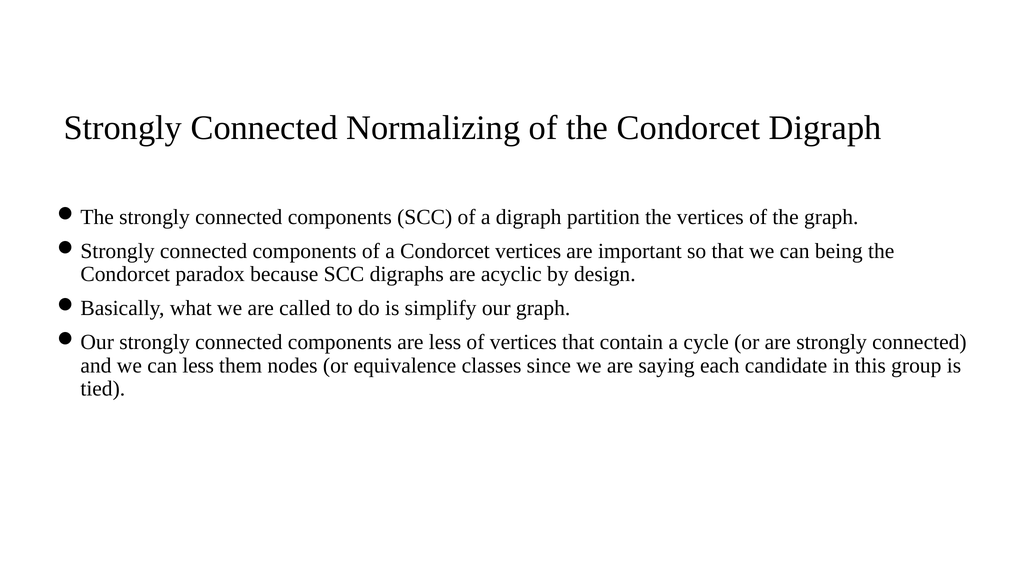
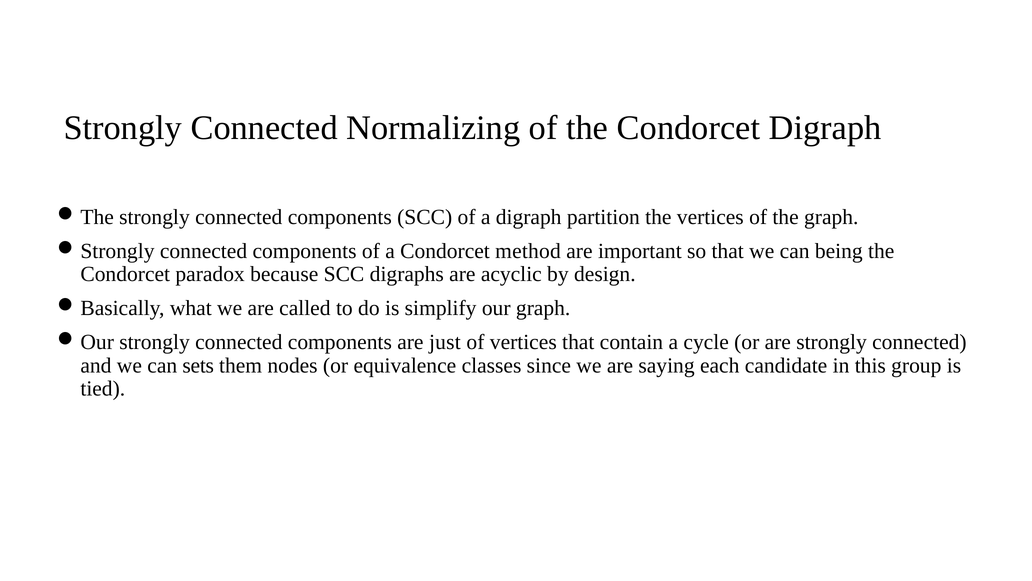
Condorcet vertices: vertices -> method (528, 251)
are less: less -> just (445, 342)
can less: less -> sets (198, 365)
